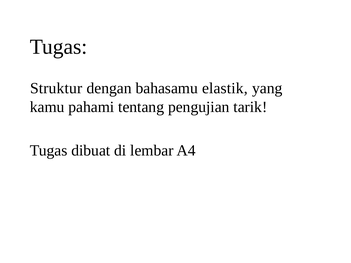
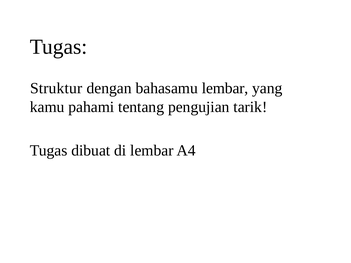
bahasamu elastik: elastik -> lembar (225, 88)
